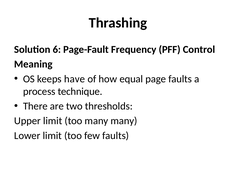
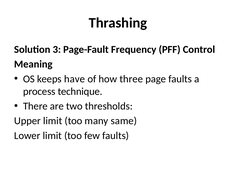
6: 6 -> 3 (57, 50)
equal: equal -> three (131, 79)
many many: many -> same (124, 121)
